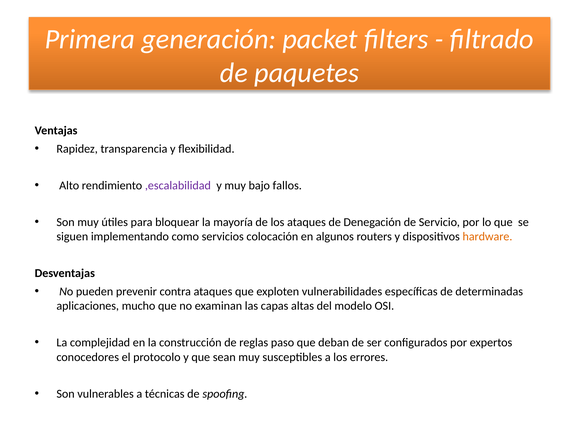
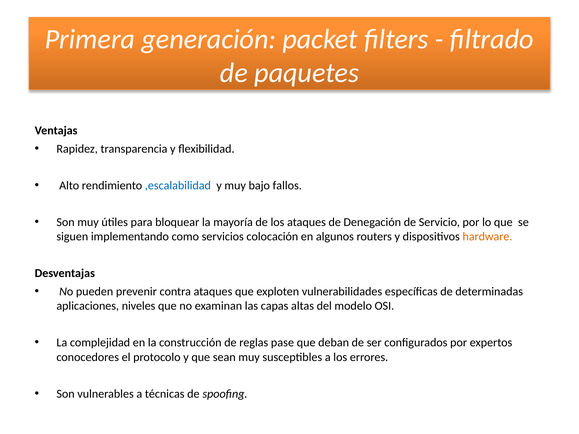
,escalabilidad colour: purple -> blue (178, 186)
mucho: mucho -> niveles (139, 306)
paso: paso -> pase (282, 343)
